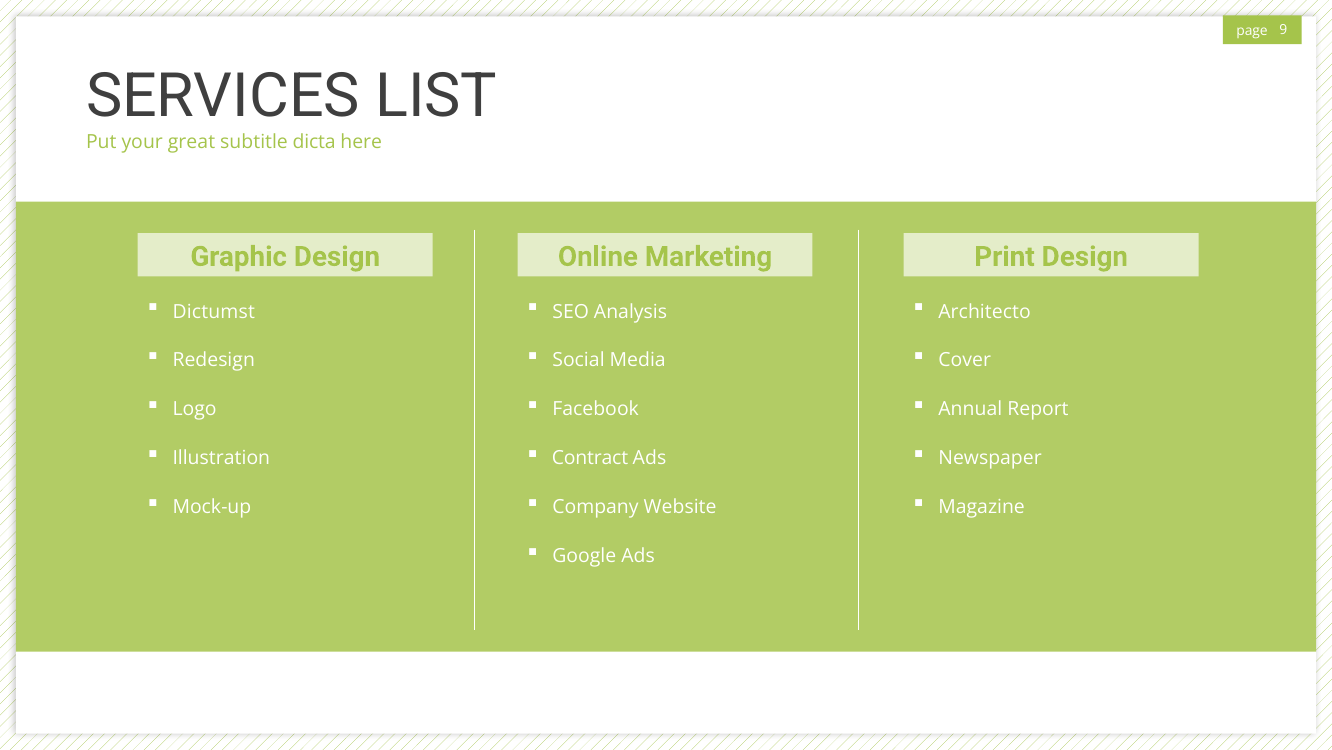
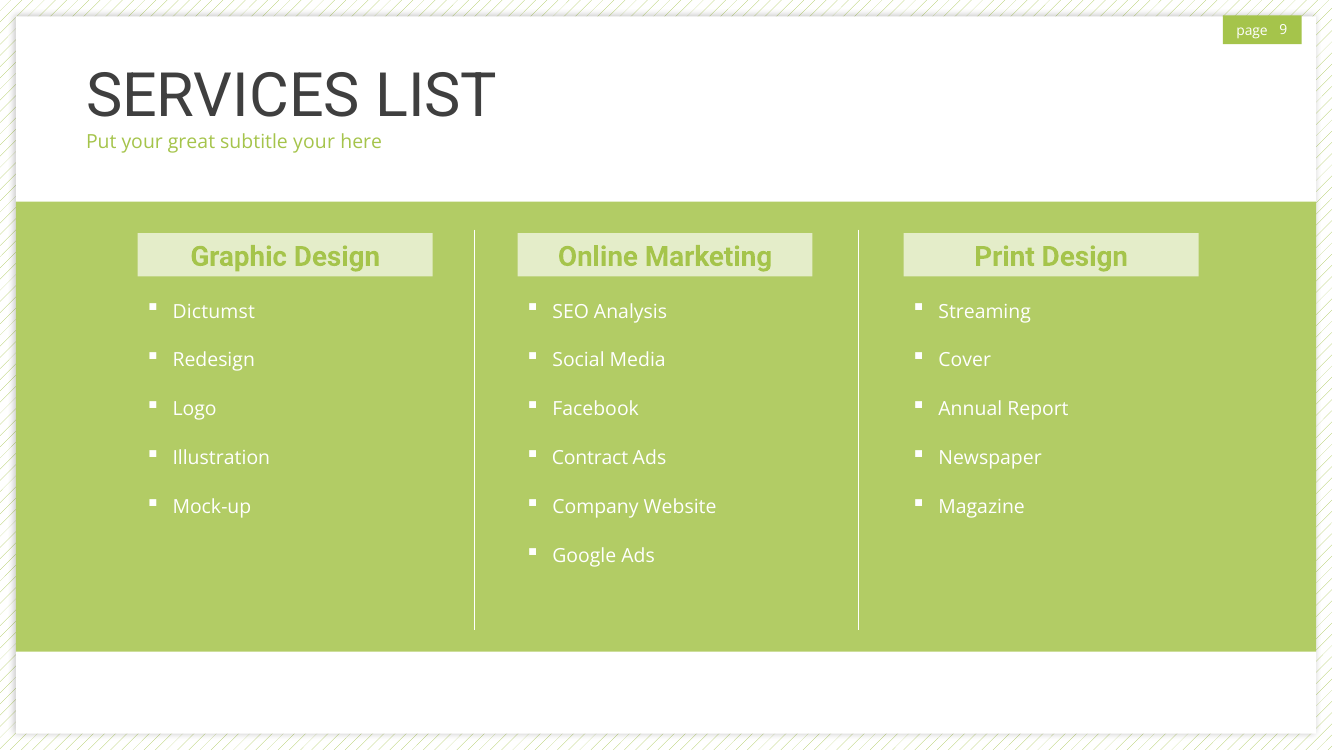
subtitle dicta: dicta -> your (314, 142)
Architecto: Architecto -> Streaming (985, 311)
